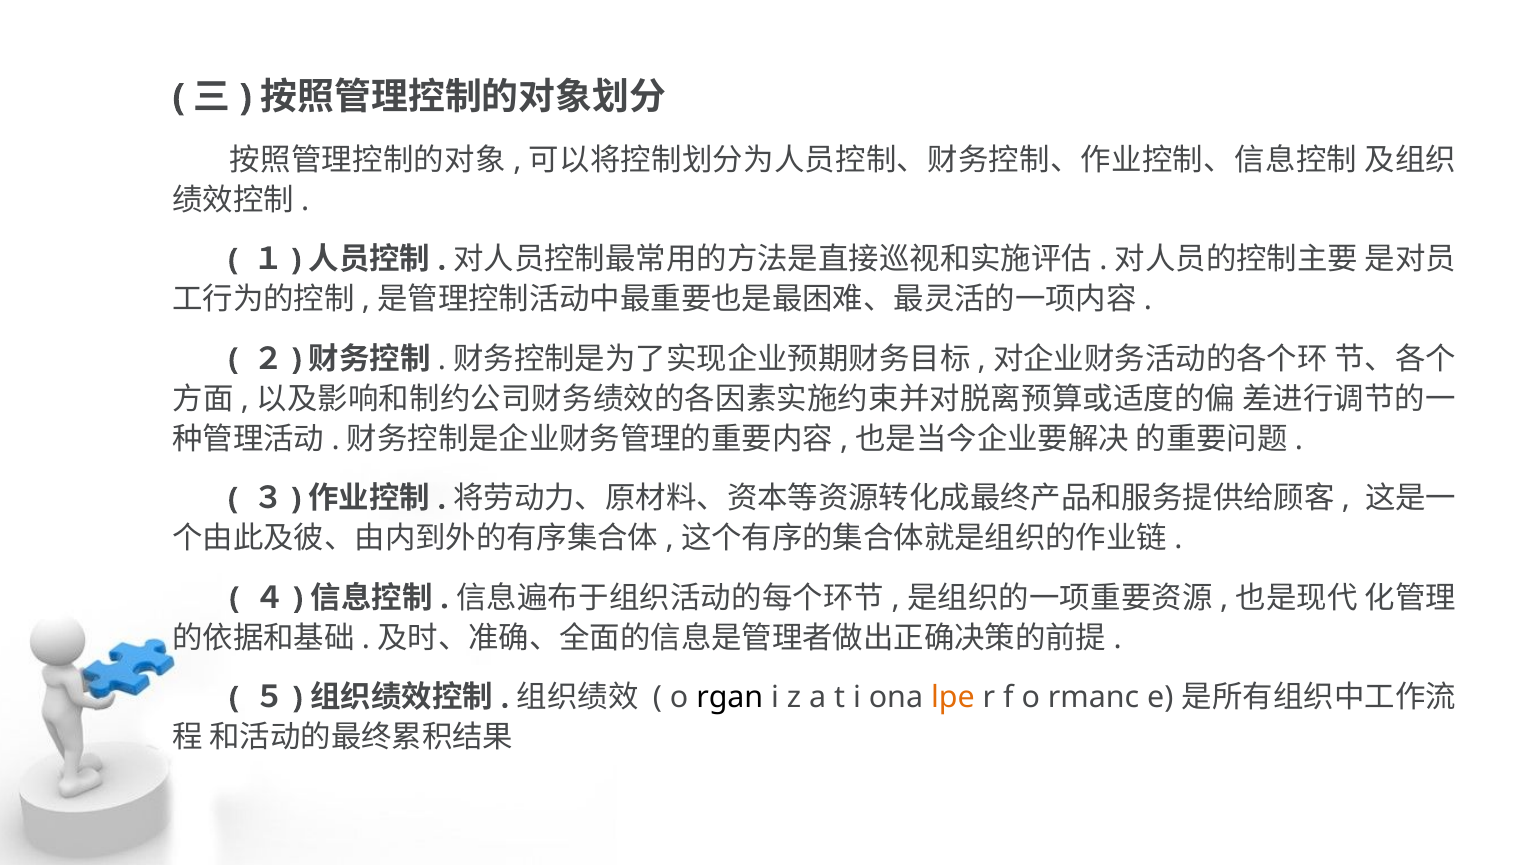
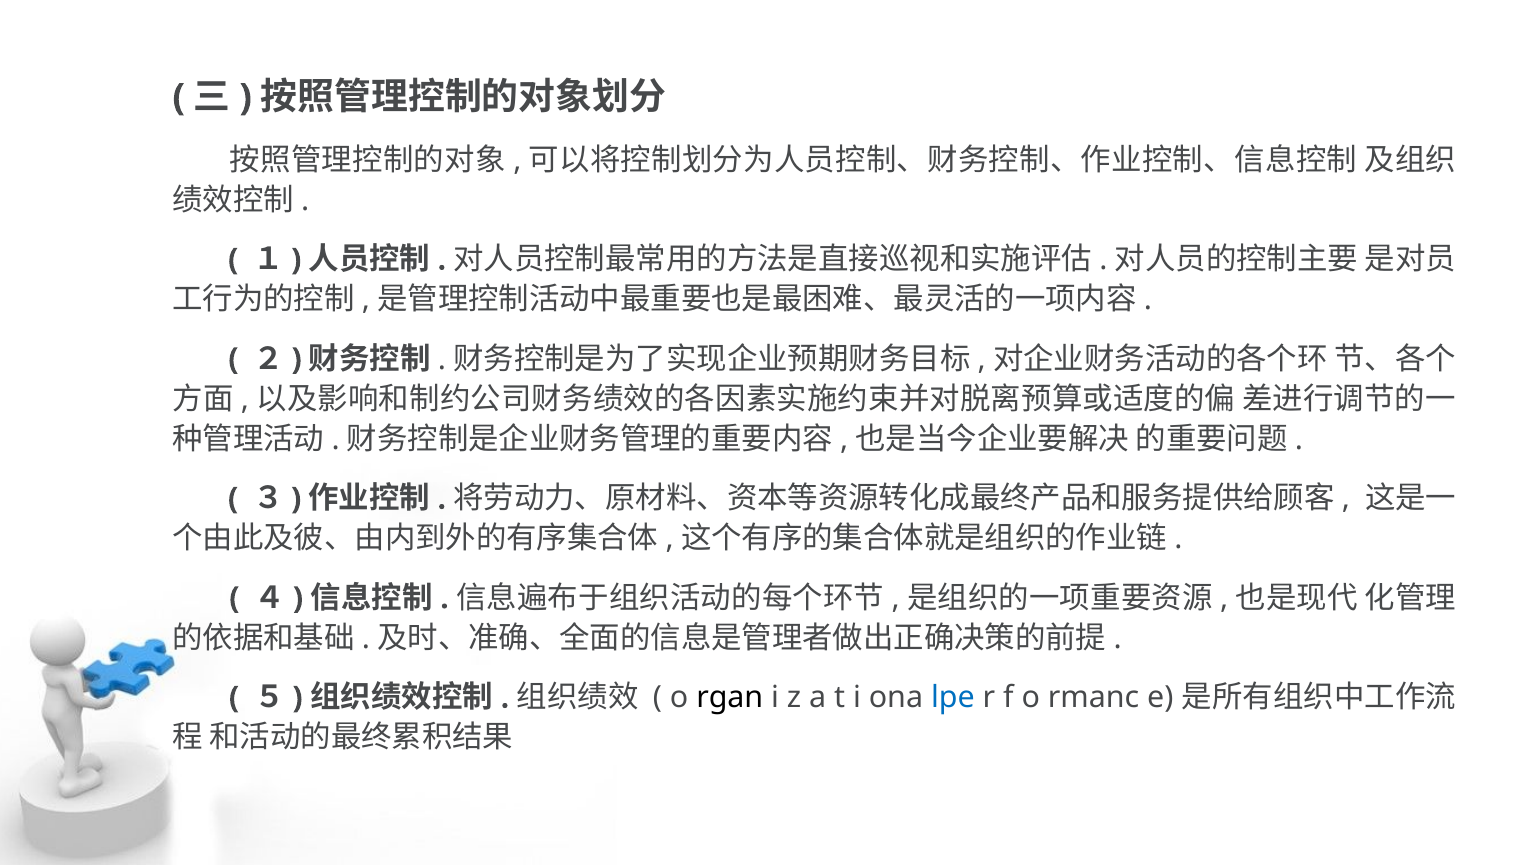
lpe colour: orange -> blue (953, 698)
